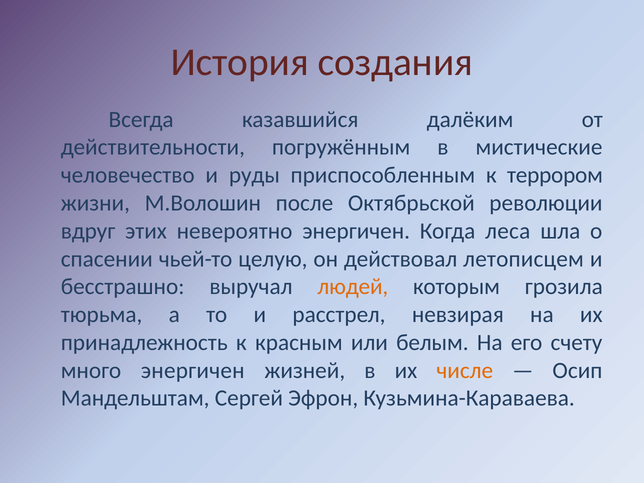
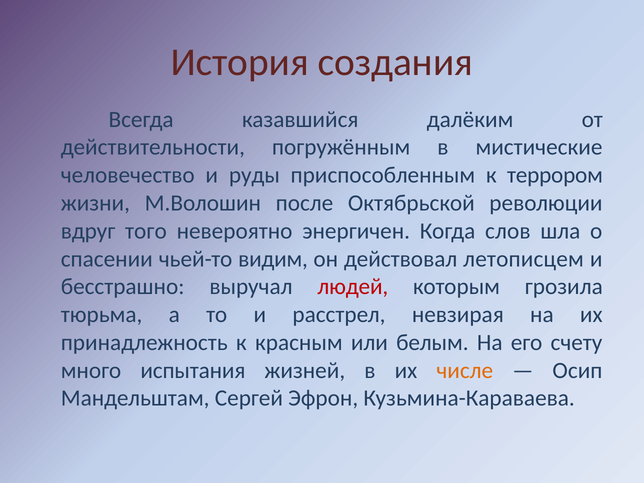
этих: этих -> того (146, 231)
леса: леса -> слов (508, 231)
целую: целую -> видим (273, 259)
людей colour: orange -> red (353, 287)
много энергичен: энергичен -> испытания (193, 370)
